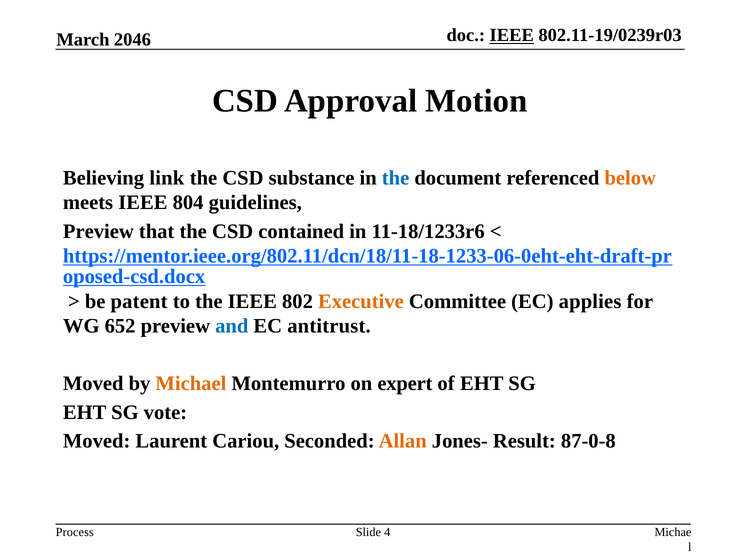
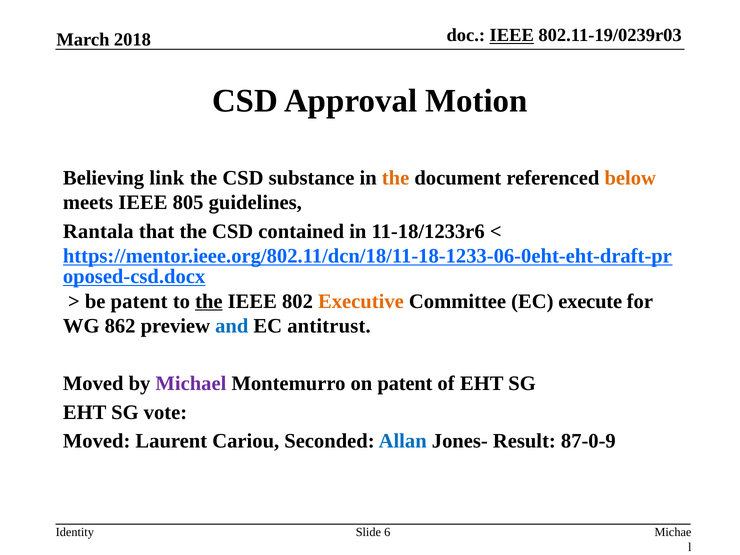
2046: 2046 -> 2018 (132, 39)
the colour: blue -> orange (396, 178)
804: 804 -> 805 (188, 203)
Preview: Preview -> Rantala (98, 231)
the underline: none -> present (209, 301)
applies: applies -> execute (590, 301)
652: 652 -> 862 (120, 326)
Michael colour: orange -> purple (191, 383)
on expert: expert -> patent (405, 383)
Allan colour: orange -> blue (403, 441)
87-0-8: 87-0-8 -> 87-0-9 (588, 441)
Process: Process -> Identity (75, 532)
4: 4 -> 6 (387, 532)
